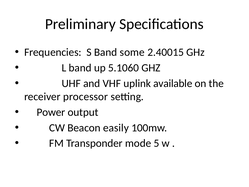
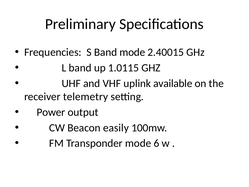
Band some: some -> mode (132, 52)
5.1060: 5.1060 -> 1.0115 (124, 68)
processor: processor -> telemetry (86, 97)
5: 5 -> 6 (156, 143)
